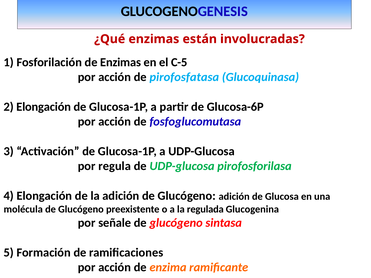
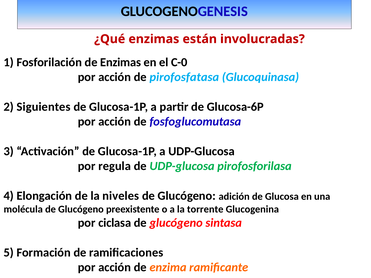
C-5: C-5 -> C-0 (179, 62)
2 Elongación: Elongación -> Siguientes (44, 107)
la adición: adición -> niveles (121, 196)
regulada: regulada -> torrente (205, 209)
señale: señale -> ciclasa (115, 223)
